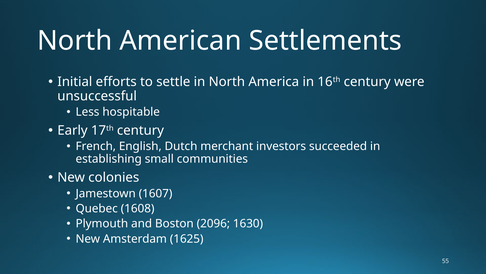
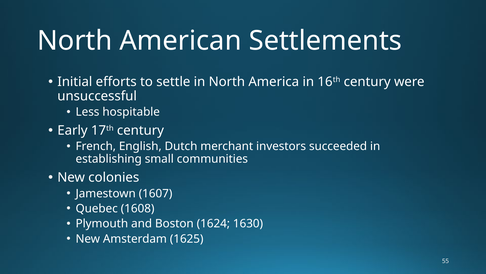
2096: 2096 -> 1624 (213, 223)
